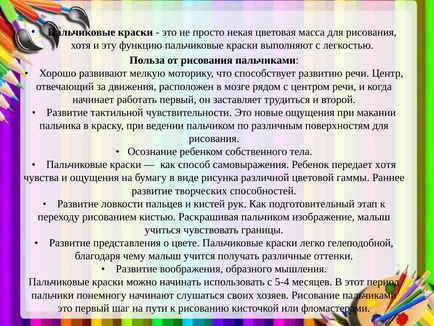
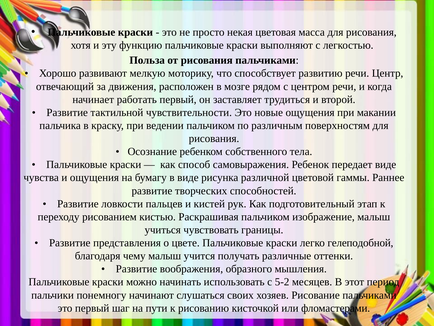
передает хотя: хотя -> виде (386, 164)
5-4: 5-4 -> 5-2 (282, 282)
